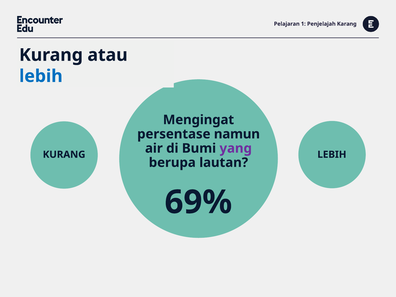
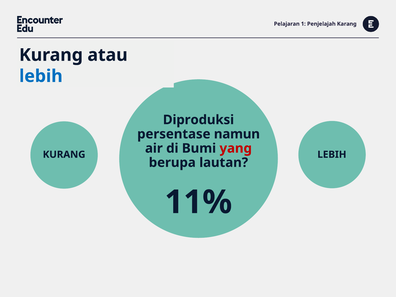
Mengingat: Mengingat -> Diproduksi (198, 120)
yang colour: purple -> red (236, 148)
69%: 69% -> 11% (198, 202)
